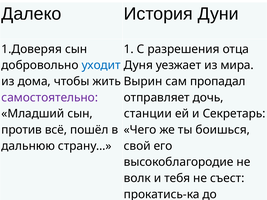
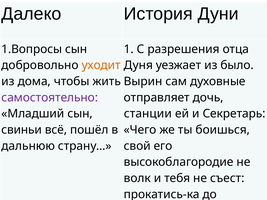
1.Доверяя: 1.Доверяя -> 1.Вопросы (32, 49)
уходит colour: blue -> orange (101, 65)
мира: мира -> было (237, 65)
пропадал: пропадал -> духовные (218, 81)
против: против -> свиньи (22, 130)
